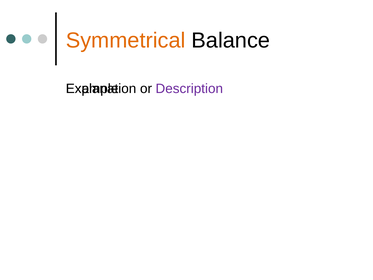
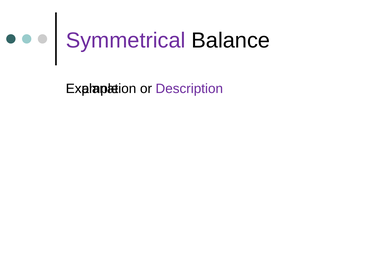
Symmetrical colour: orange -> purple (126, 40)
